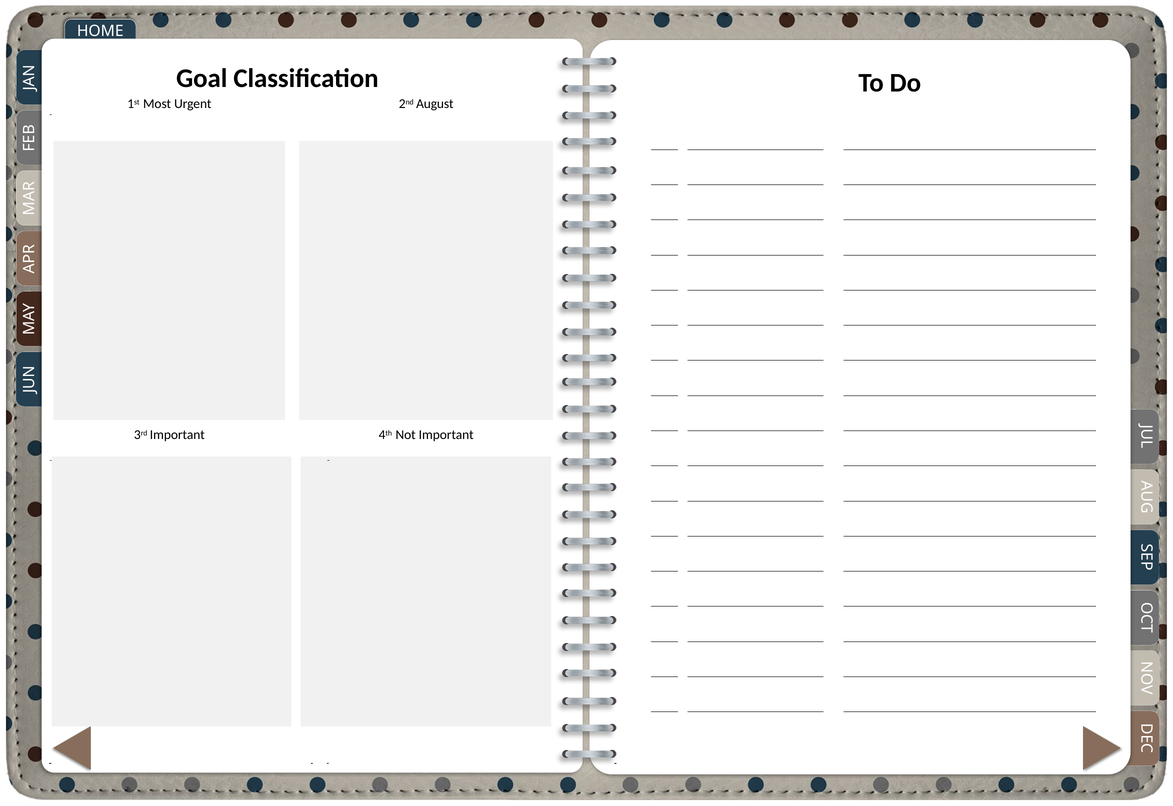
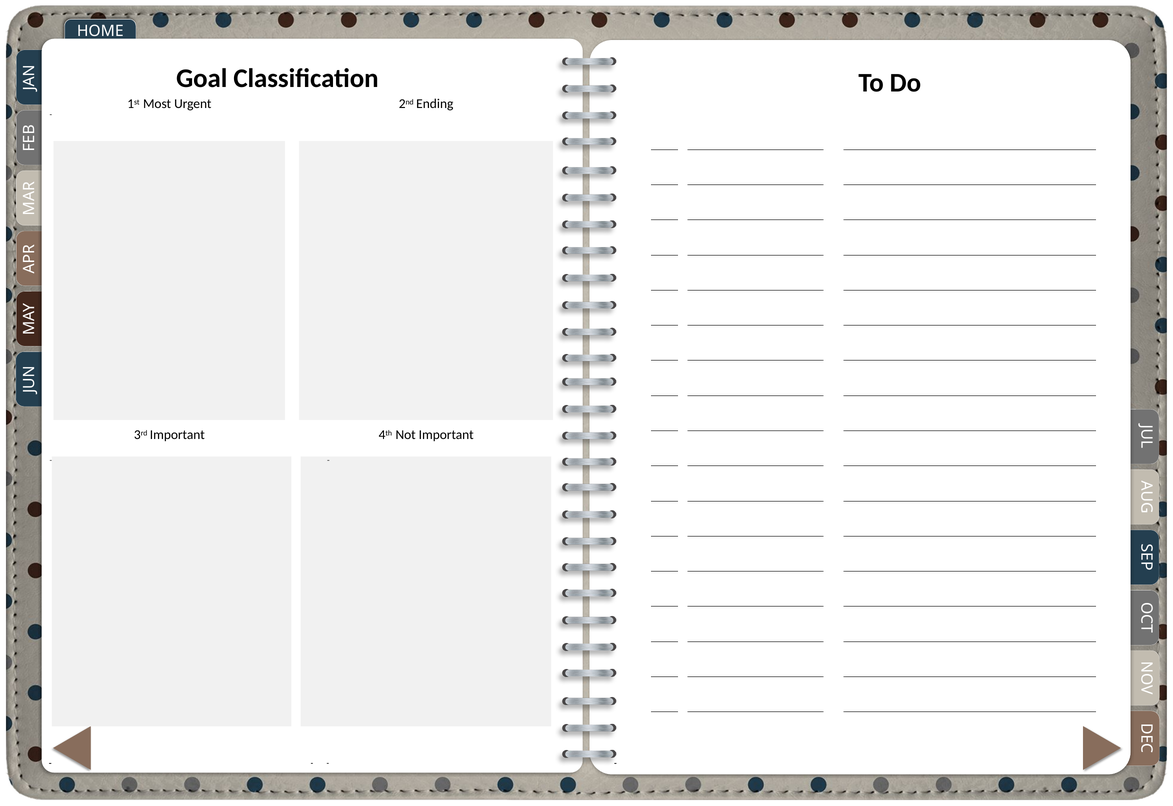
August: August -> Ending (435, 104)
